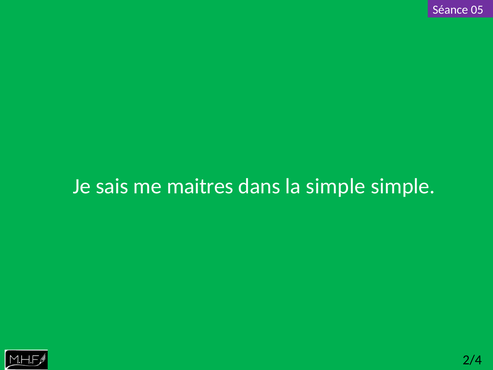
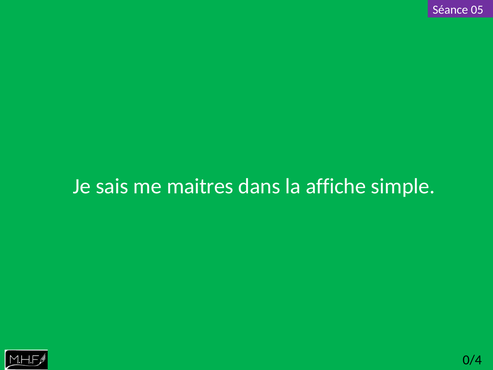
la simple: simple -> affiche (336, 186)
2/4: 2/4 -> 0/4 (472, 360)
